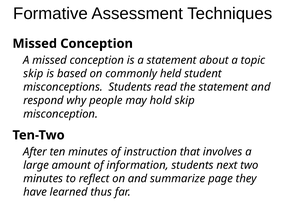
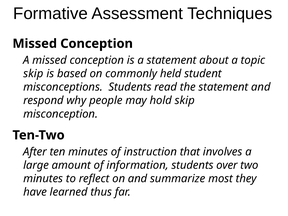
next: next -> over (227, 165)
page: page -> most (221, 179)
